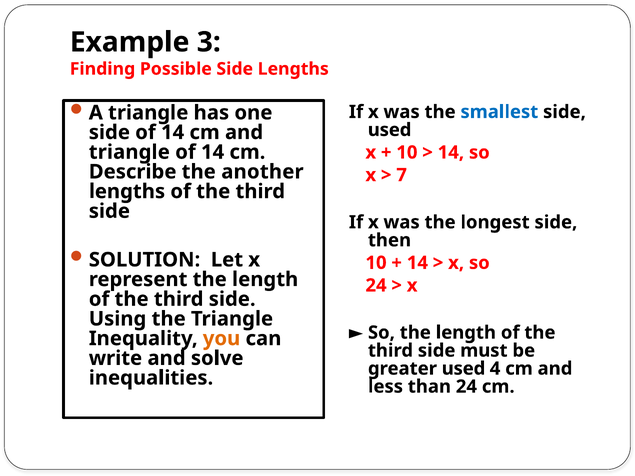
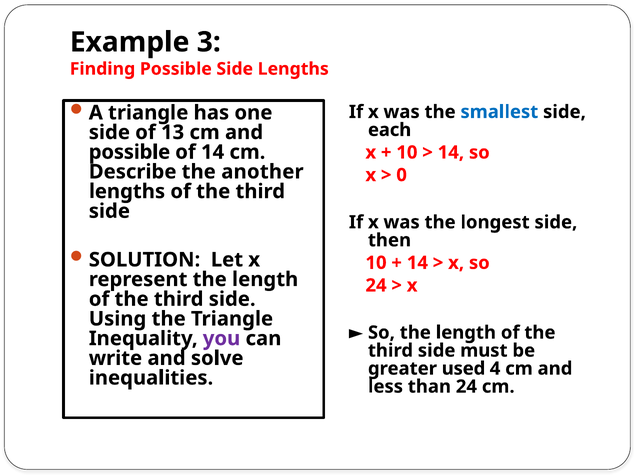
used: used -> each (390, 130)
side of 14: 14 -> 13 (173, 132)
triangle: triangle -> possible (129, 152)
7: 7 -> 0 (402, 175)
you colour: orange -> purple (222, 339)
